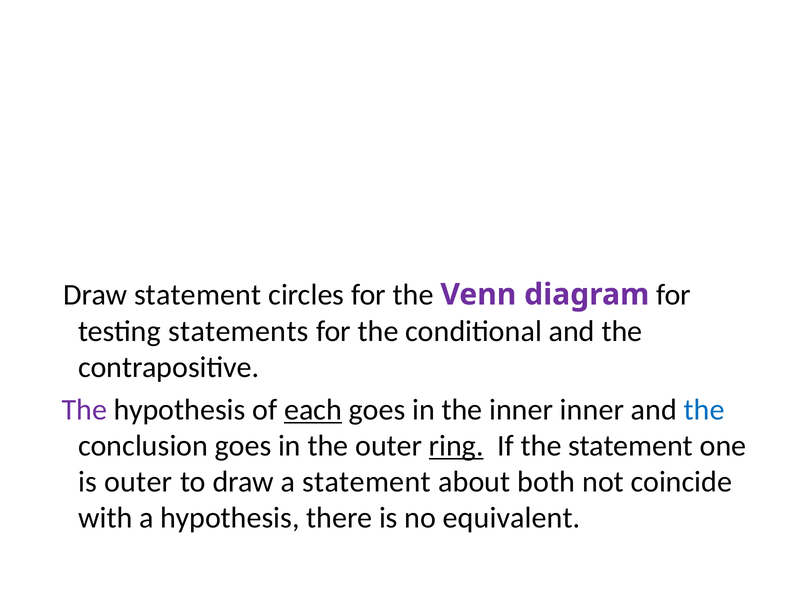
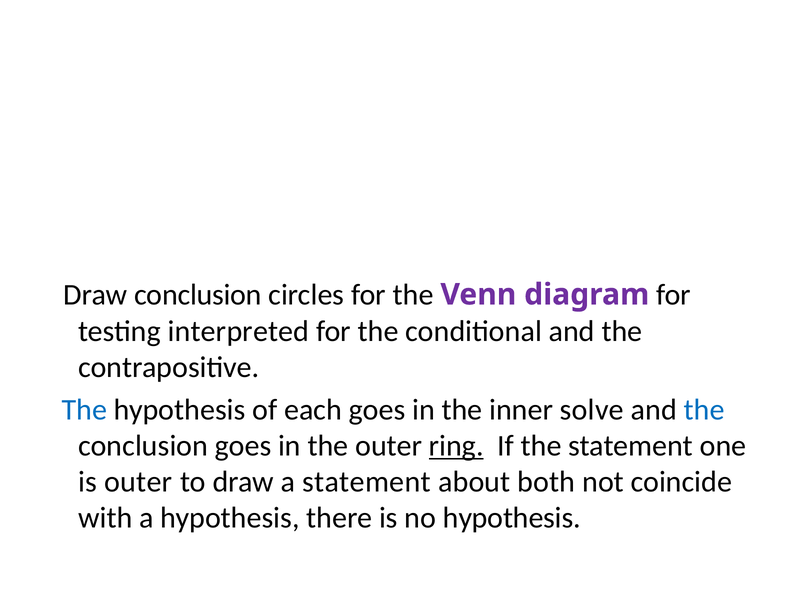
Draw statement: statement -> conclusion (198, 295)
statements: statements -> interpreted (238, 332)
The colour: purple -> blue (84, 410)
each underline: present -> none (313, 410)
inner inner: inner -> solve (592, 410)
no equivalent: equivalent -> hypothesis (512, 518)
